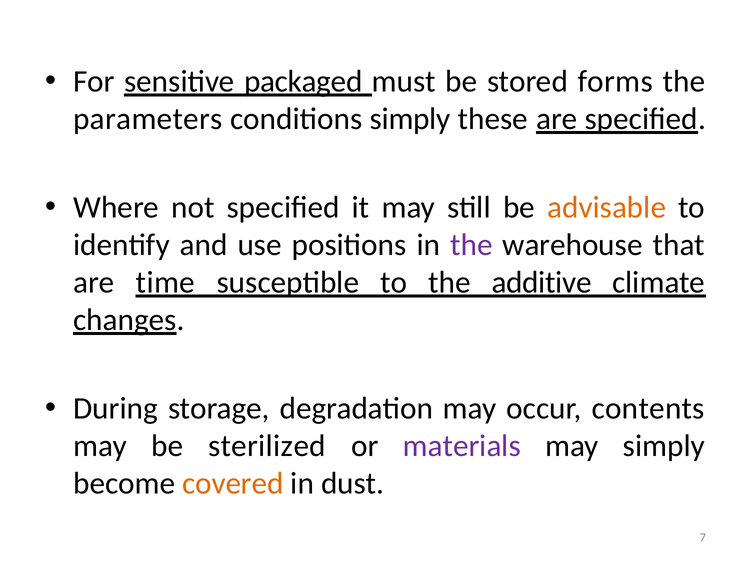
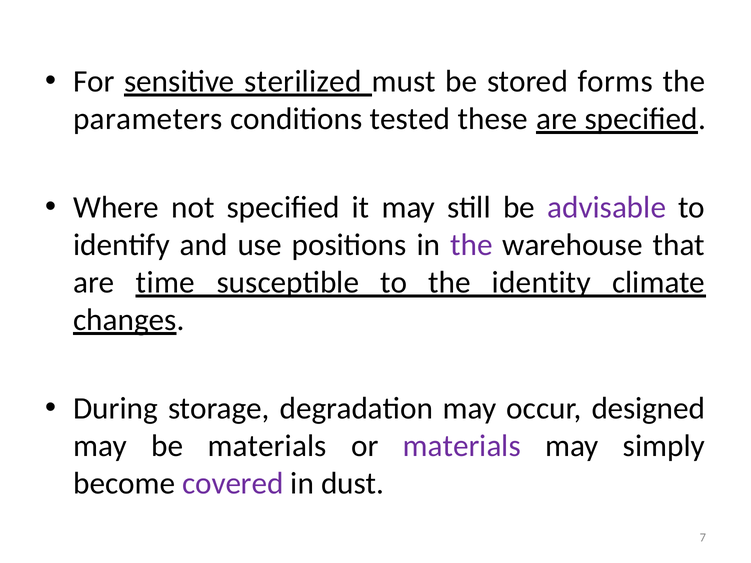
packaged: packaged -> sterilized (303, 81)
conditions simply: simply -> tested (410, 119)
advisable colour: orange -> purple (607, 207)
additive: additive -> identity (541, 283)
contents: contents -> designed (648, 409)
be sterilized: sterilized -> materials (267, 446)
covered colour: orange -> purple (233, 484)
